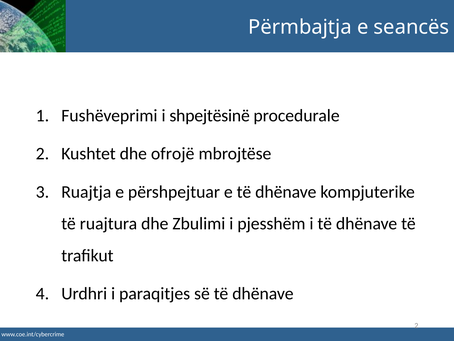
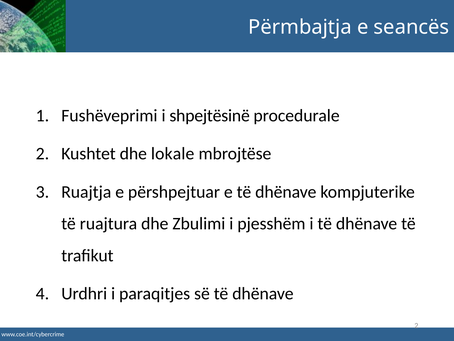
ofrojë: ofrojë -> lokale (173, 153)
